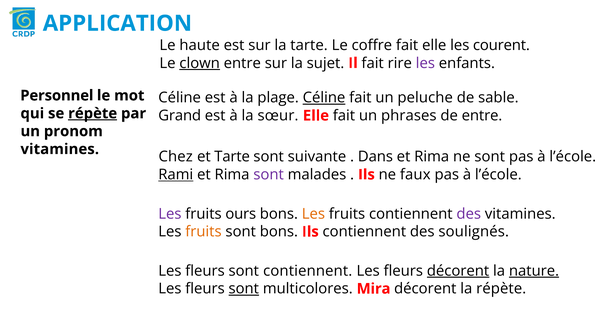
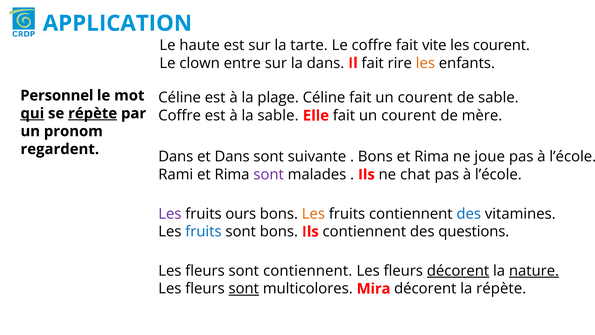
fait elle: elle -> vite (434, 45)
clown underline: present -> none (200, 63)
la sujet: sujet -> dans (325, 63)
les colour: purple -> orange (425, 63)
Céline underline: present -> none (324, 98)
peluche: peluche -> courent (425, 98)
qui underline: none -> present (32, 113)
Grand: Grand -> Coffre (180, 115)
la sœur: sœur -> sable (278, 115)
Elle fait un phrases: phrases -> courent (409, 115)
de entre: entre -> mère (482, 115)
vitamines: vitamines -> regardent (60, 149)
Chez: Chez -> Dans (176, 157)
et Tarte: Tarte -> Dans (232, 157)
Dans: Dans -> Bons (375, 157)
ne sont: sont -> joue (490, 157)
Rami underline: present -> none (176, 174)
faux: faux -> chat (415, 174)
des colour: purple -> blue (469, 214)
fruits colour: orange -> blue (203, 231)
soulignés: soulignés -> questions (474, 231)
